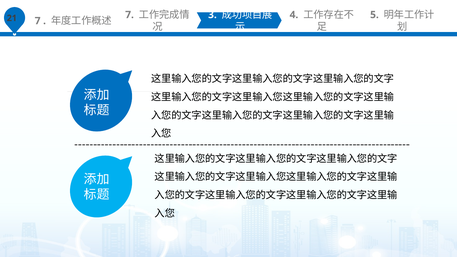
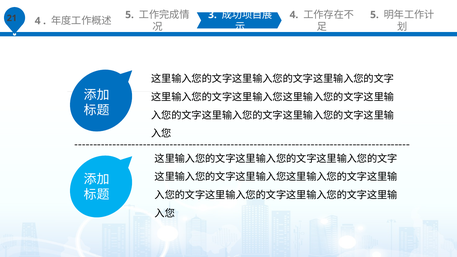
7: 7 -> 4 (38, 21)
7: 7 -> 5 (130, 15)
